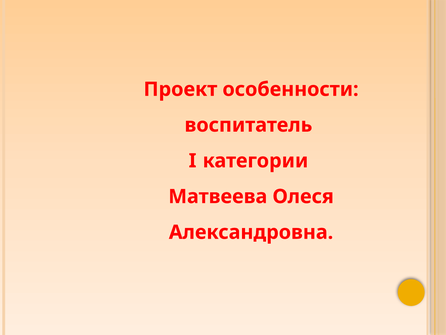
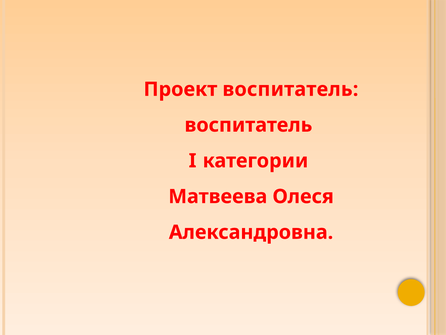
Проект особенности: особенности -> воспитатель (290, 89)
